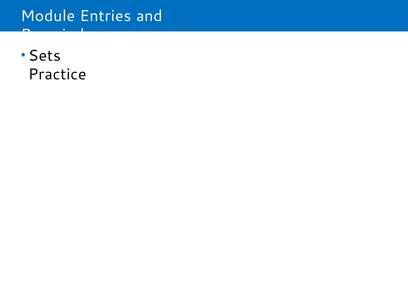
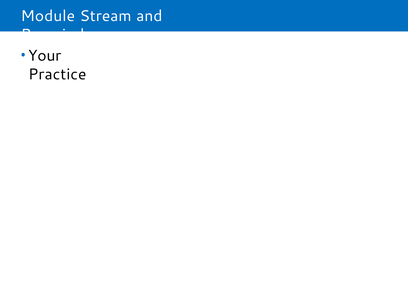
Entries: Entries -> Stream (106, 16)
Sets: Sets -> Your (45, 56)
